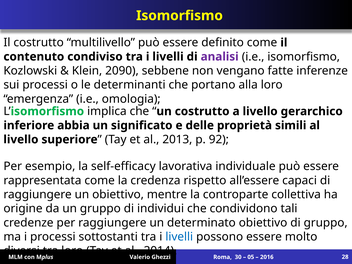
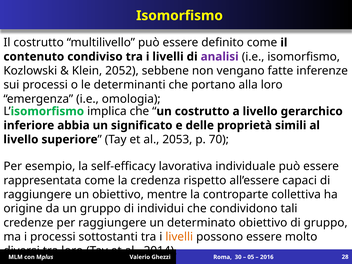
2090: 2090 -> 2052 (122, 71)
2013: 2013 -> 2053 (177, 139)
92: 92 -> 70 (219, 139)
livelli colour: blue -> orange (179, 237)
